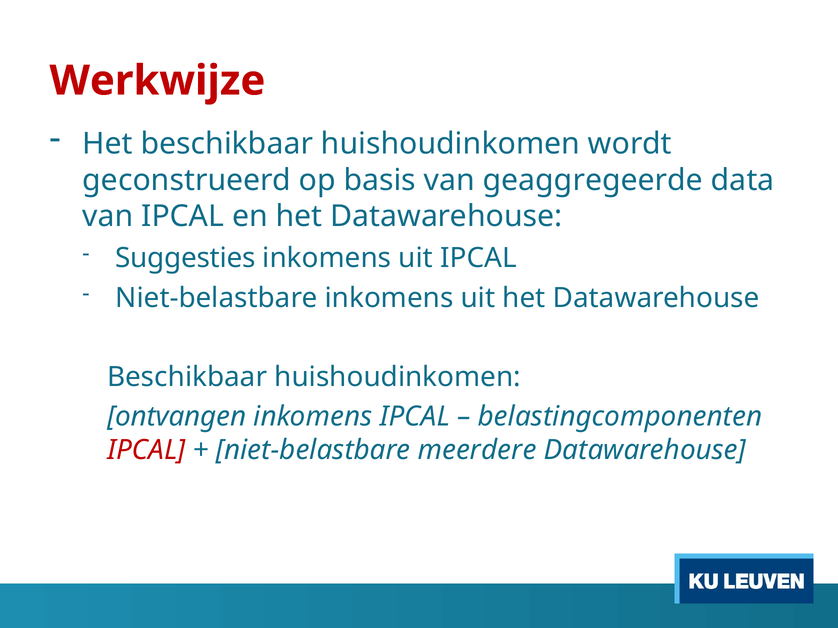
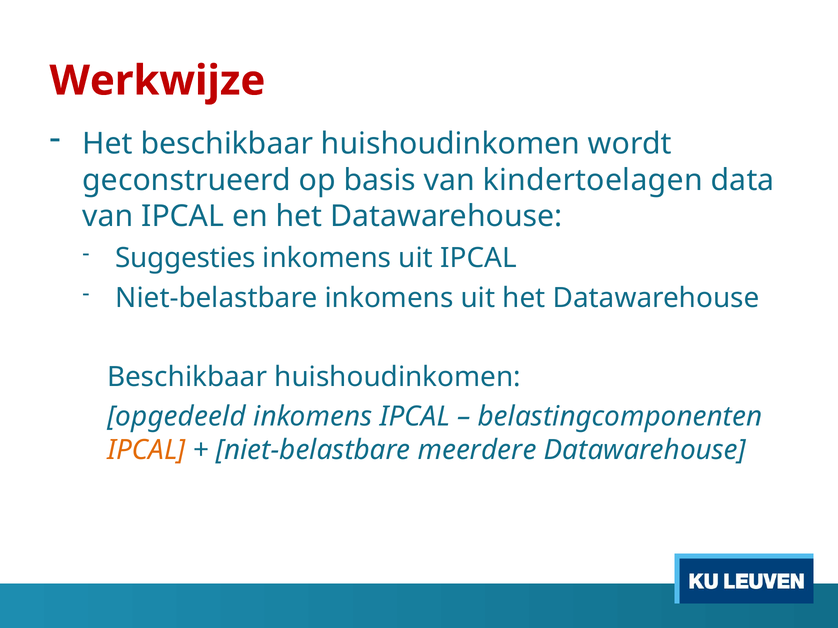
geaggregeerde: geaggregeerde -> kindertoelagen (593, 180)
ontvangen: ontvangen -> opgedeeld (177, 417)
IPCAL colour: red -> orange (146, 450)
